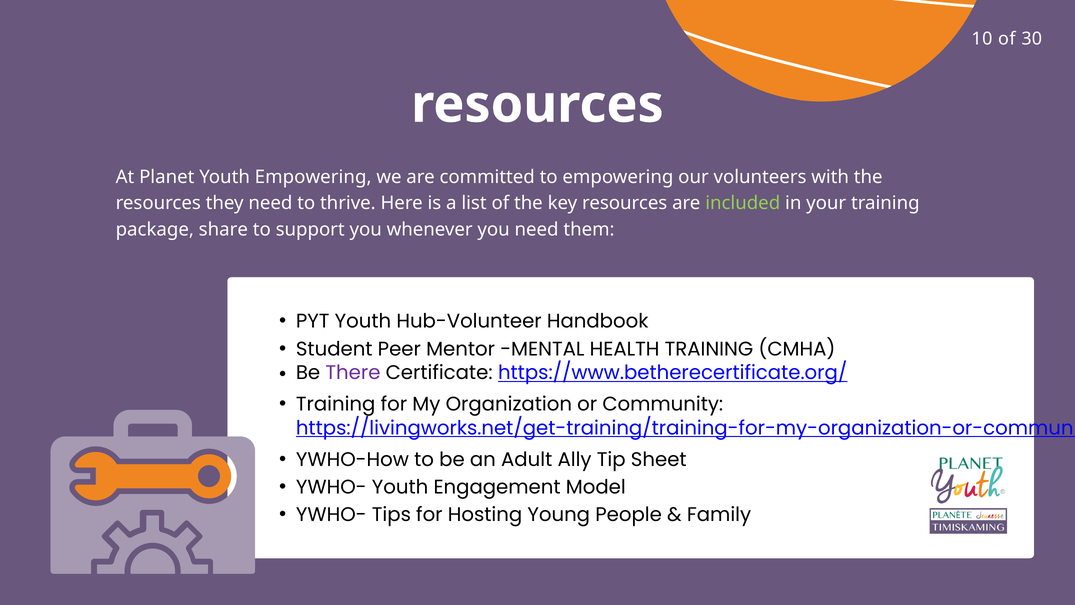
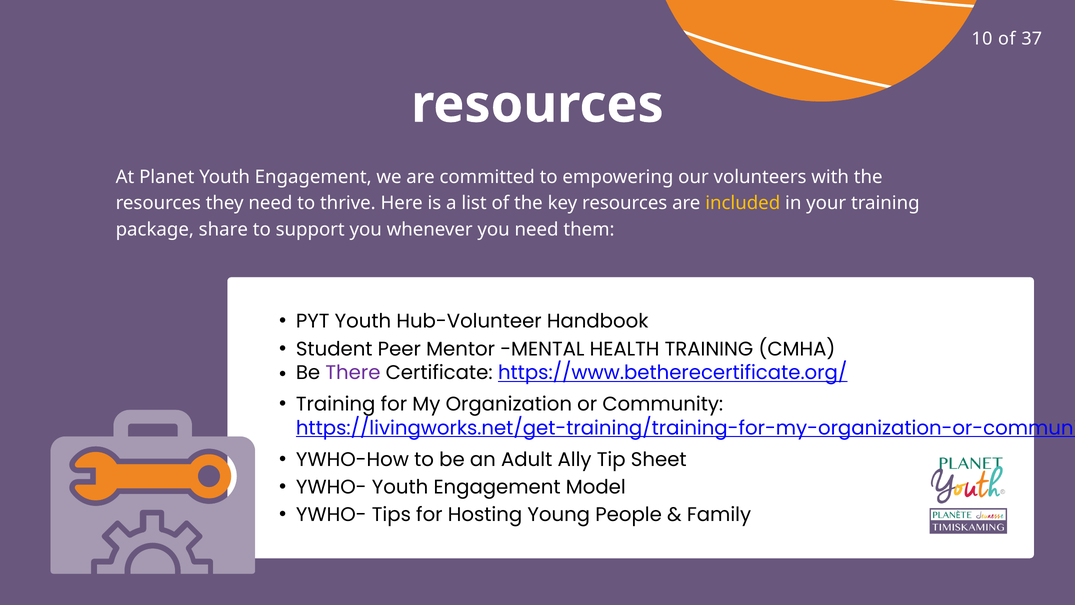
30: 30 -> 37 (1032, 39)
Planet Youth Empowering: Empowering -> Engagement (313, 177)
included colour: light green -> yellow (743, 203)
